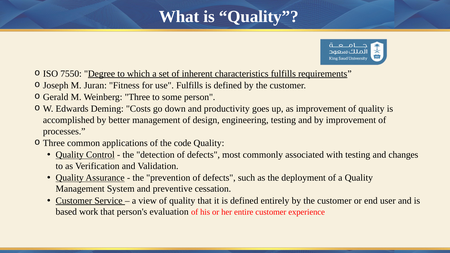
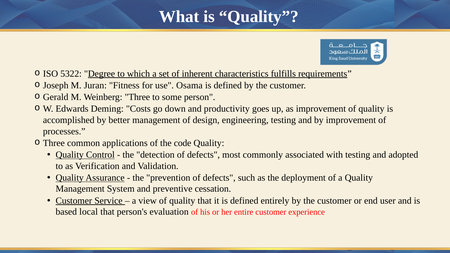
7550: 7550 -> 5322 (71, 74)
use Fulfills: Fulfills -> Osama (189, 85)
changes: changes -> adopted (403, 155)
work: work -> local (89, 212)
